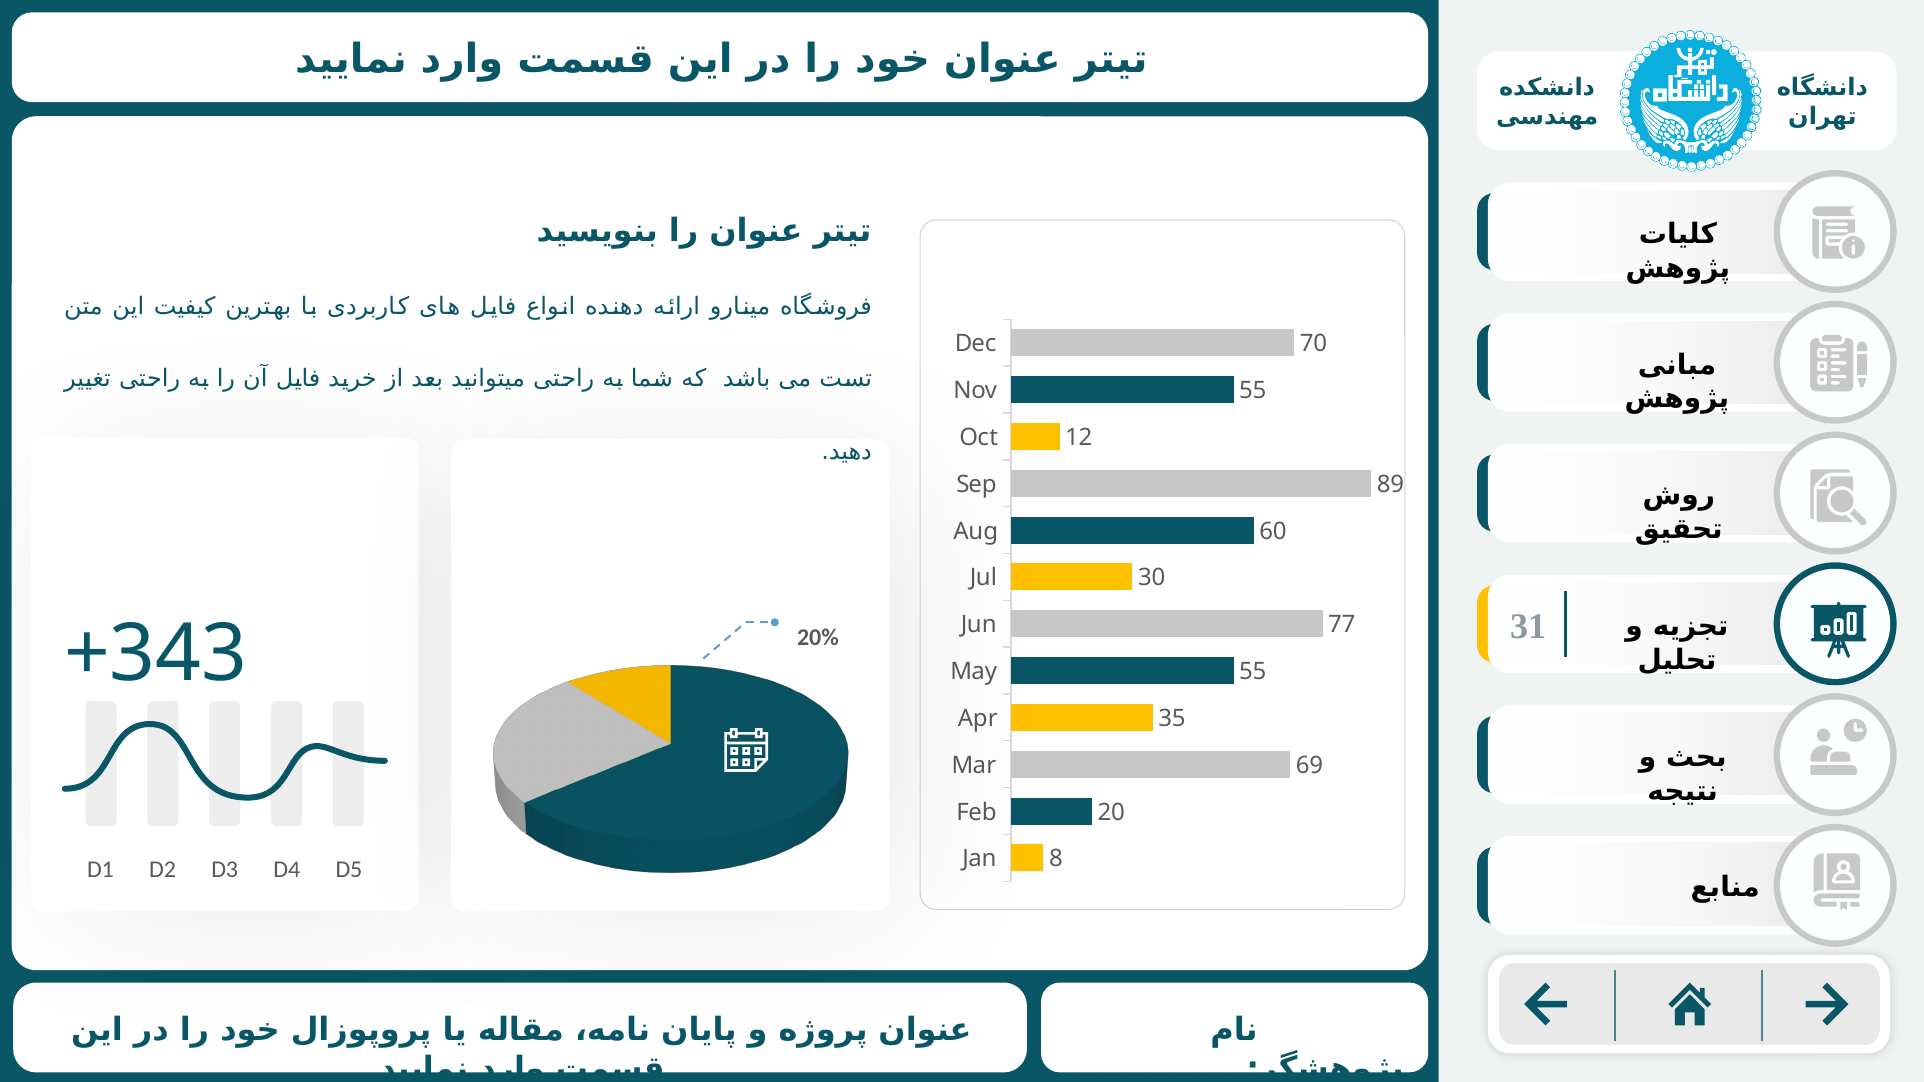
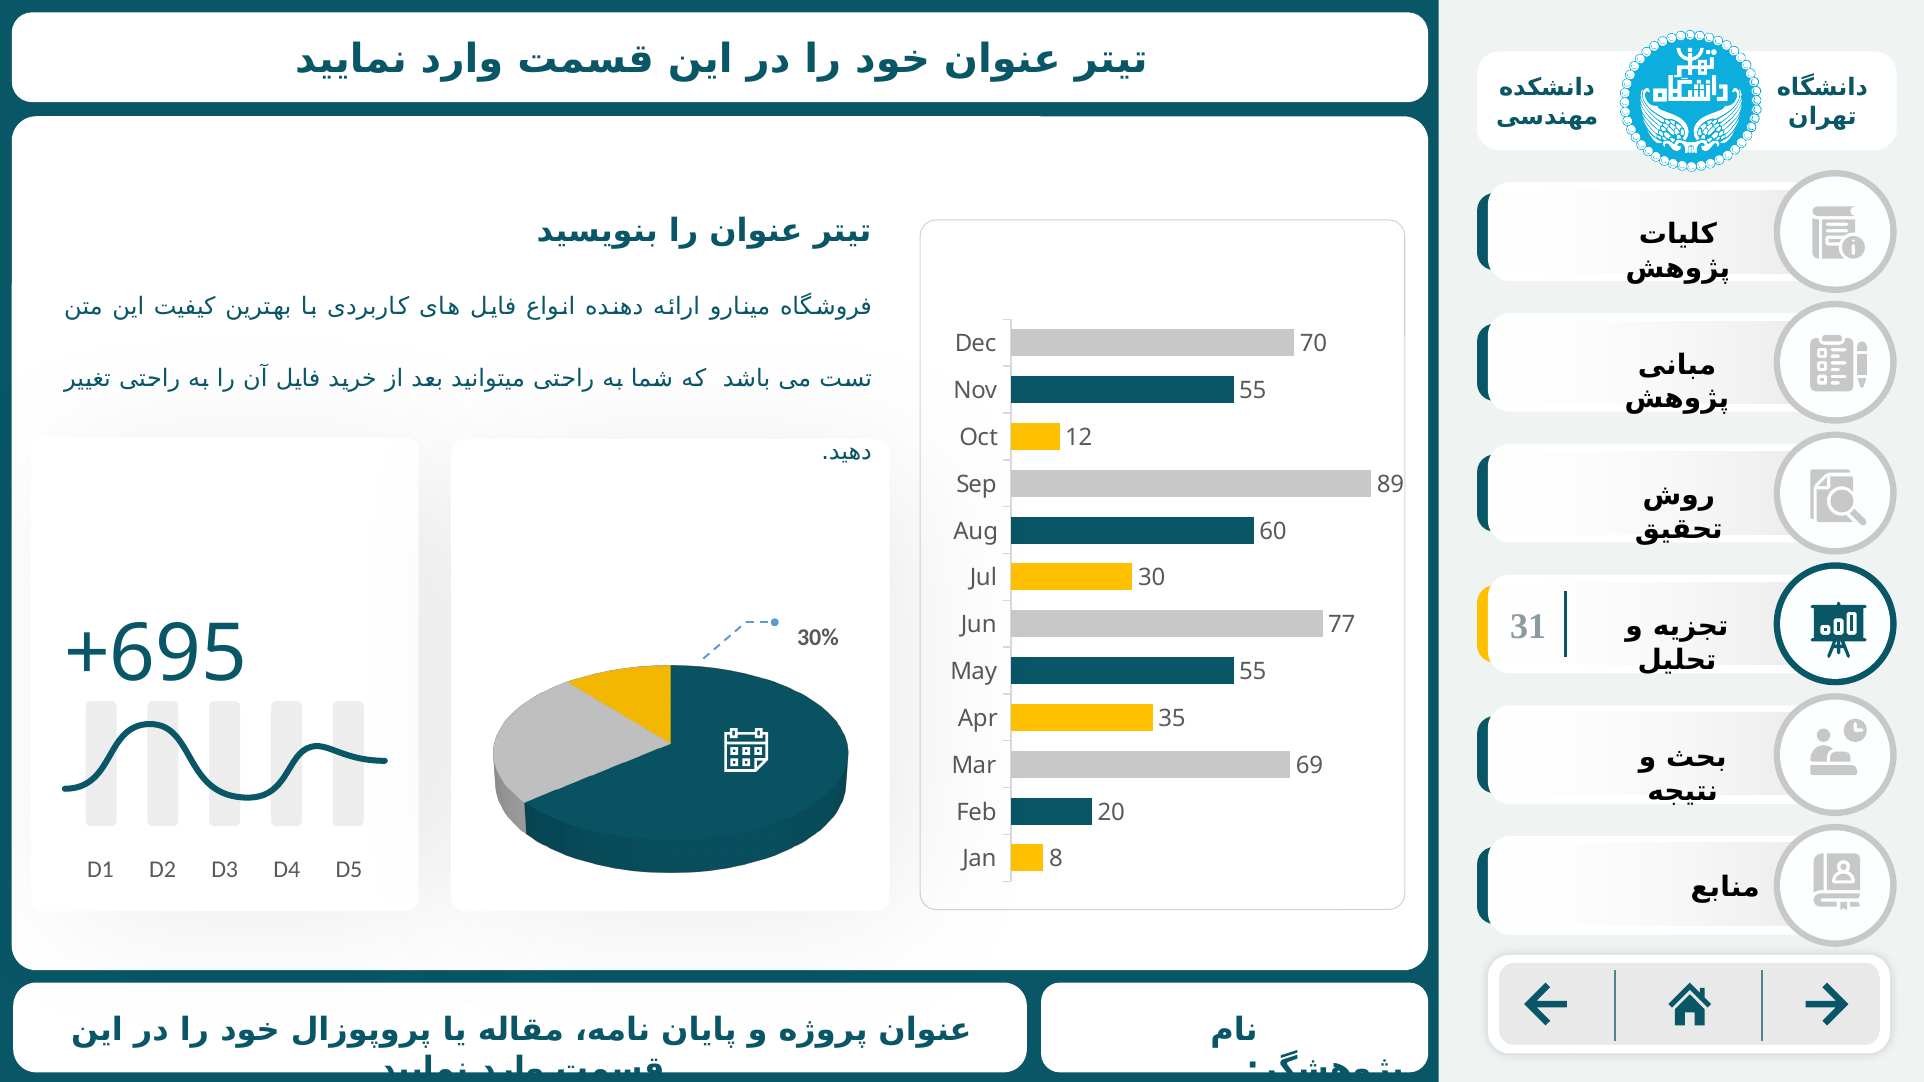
20%: 20% -> 30% (818, 637)
+343: +343 -> +695 (156, 654)
